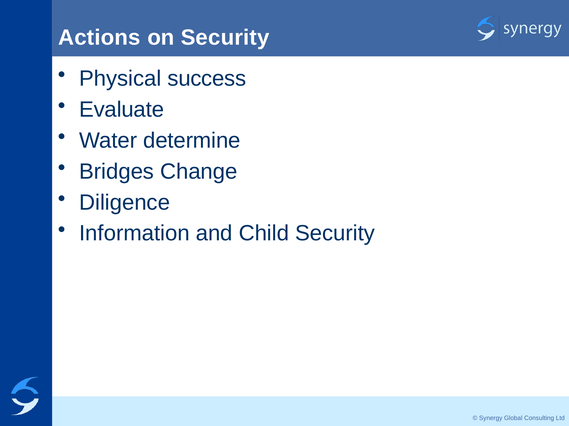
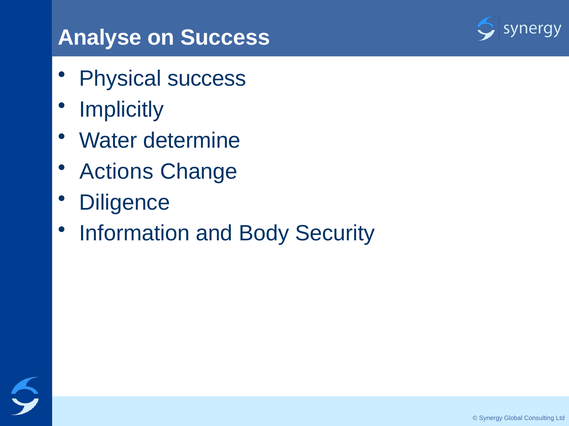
Actions: Actions -> Analyse (100, 37)
on Security: Security -> Success (225, 37)
Evaluate: Evaluate -> Implicitly (122, 110)
Bridges: Bridges -> Actions (117, 172)
Child: Child -> Body (264, 234)
